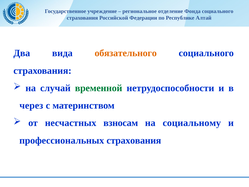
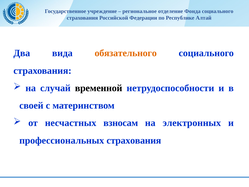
временной colour: green -> black (99, 88)
через: через -> своей (31, 105)
социальному: социальному -> электронных (192, 123)
